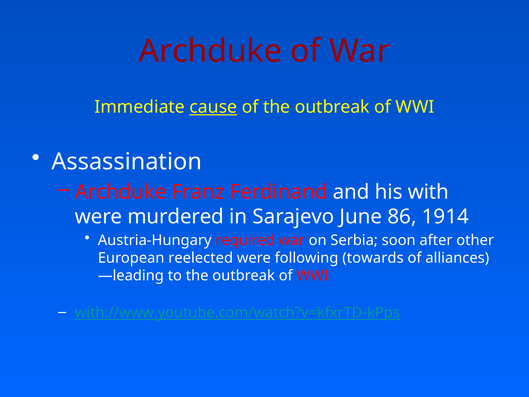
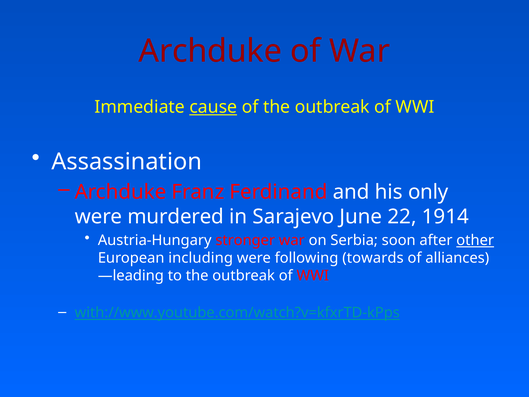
with: with -> only (428, 192)
86: 86 -> 22 (402, 217)
required: required -> stronger (245, 240)
other underline: none -> present (475, 240)
reelected: reelected -> including (201, 258)
